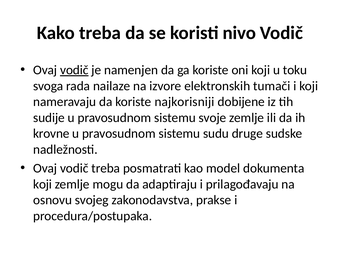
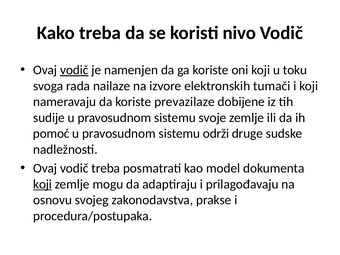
najkorisniji: najkorisniji -> prevazilaze (184, 102)
krovne: krovne -> pomoć (51, 134)
sudu: sudu -> održi (216, 134)
koji underline: none -> present (43, 184)
